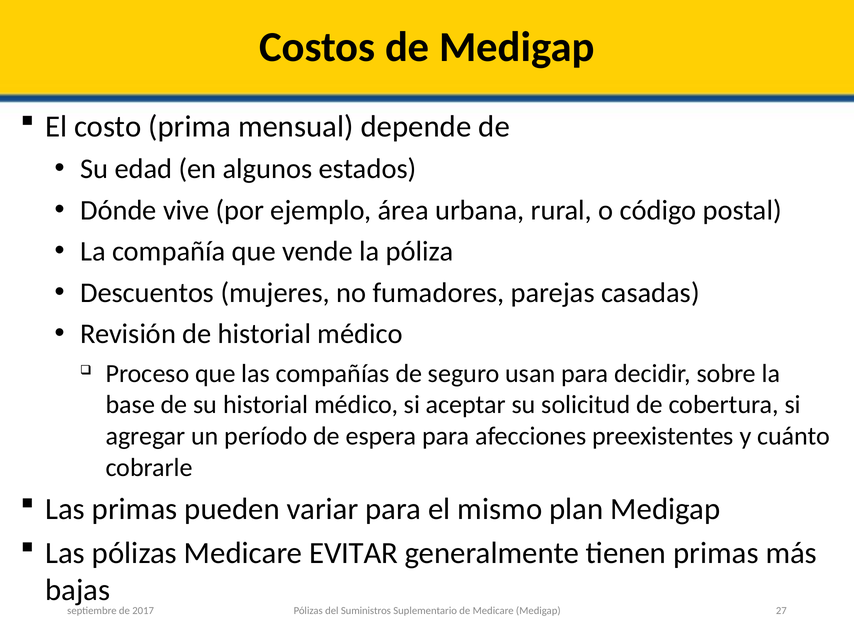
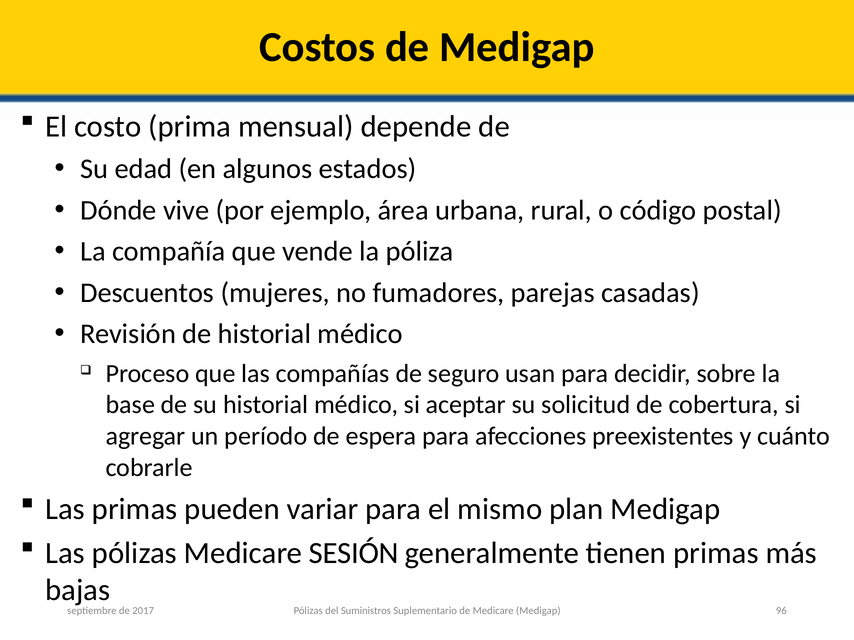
EVITAR: EVITAR -> SESIÓN (354, 554)
27: 27 -> 96 (781, 611)
